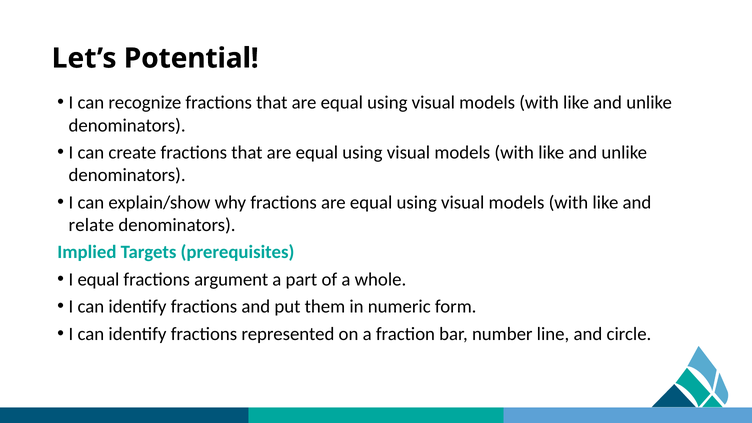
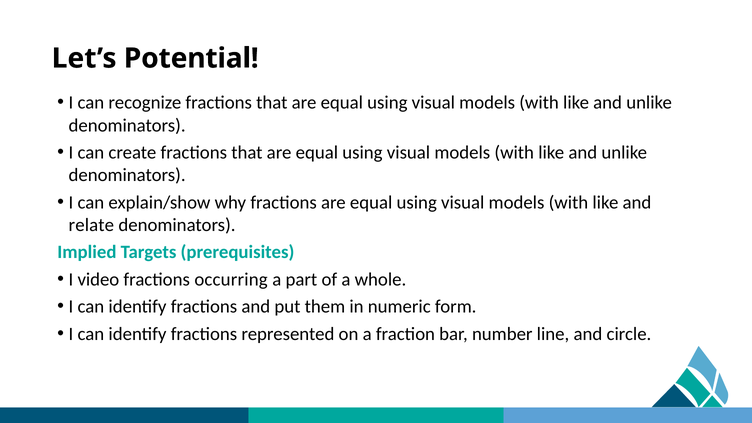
I equal: equal -> video (98, 280)
argument: argument -> occurring (231, 280)
